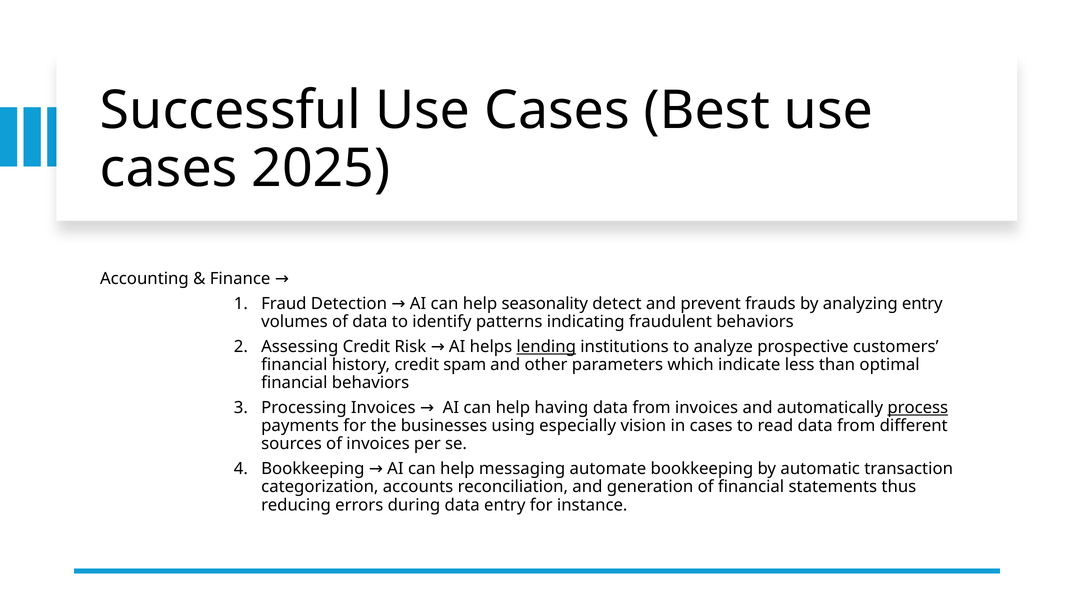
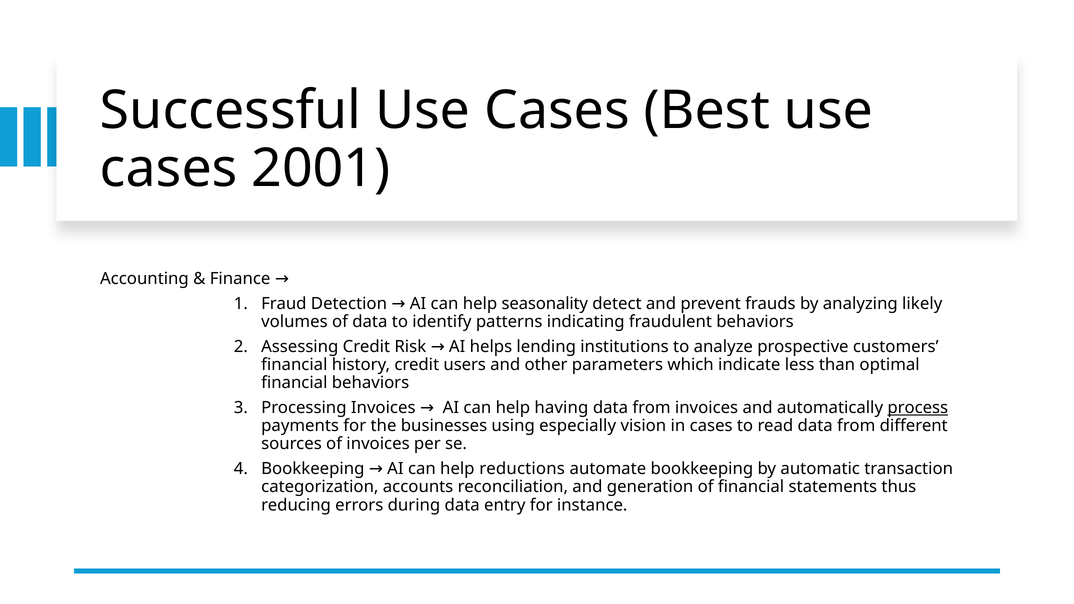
2025: 2025 -> 2001 (321, 168)
analyzing entry: entry -> likely (922, 304)
lending underline: present -> none (546, 347)
spam: spam -> users (465, 365)
messaging: messaging -> reductions (522, 469)
